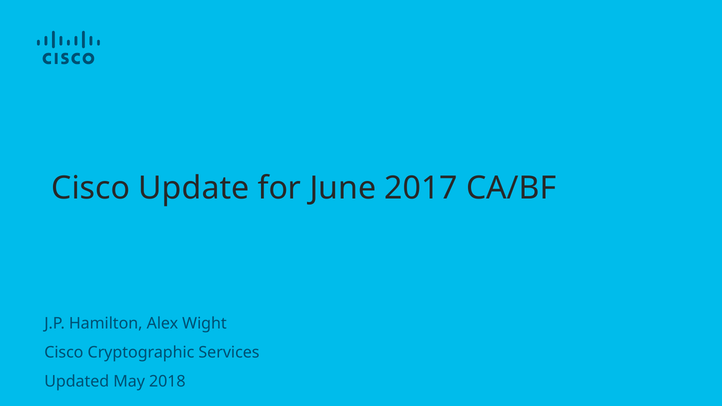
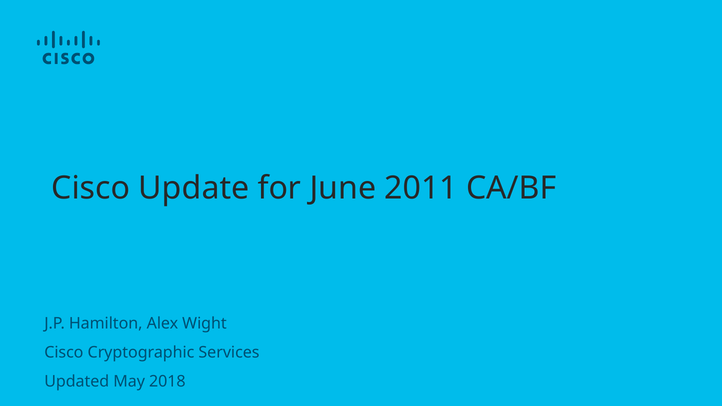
2017: 2017 -> 2011 (421, 188)
